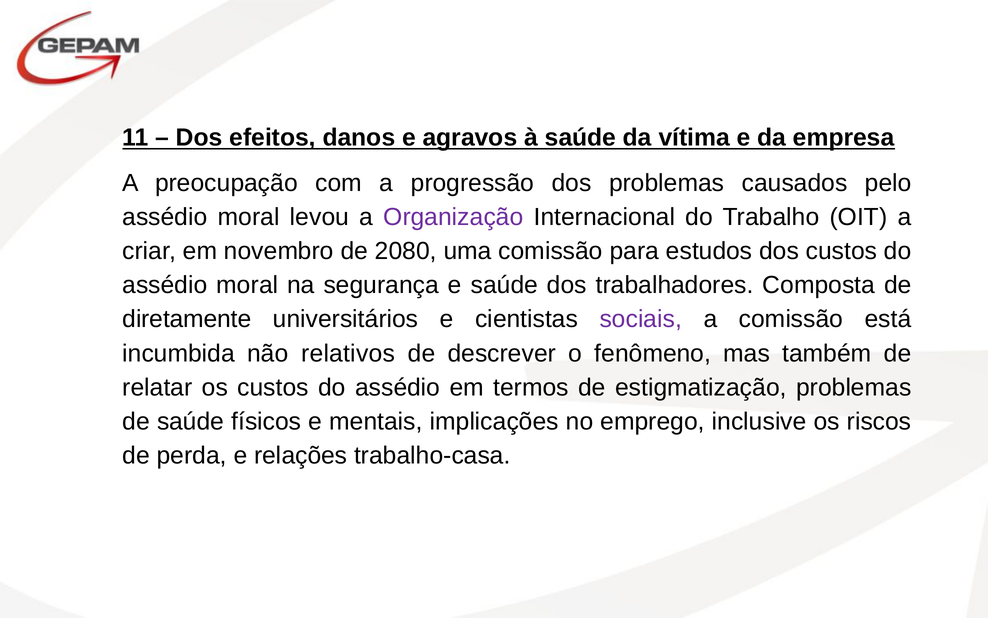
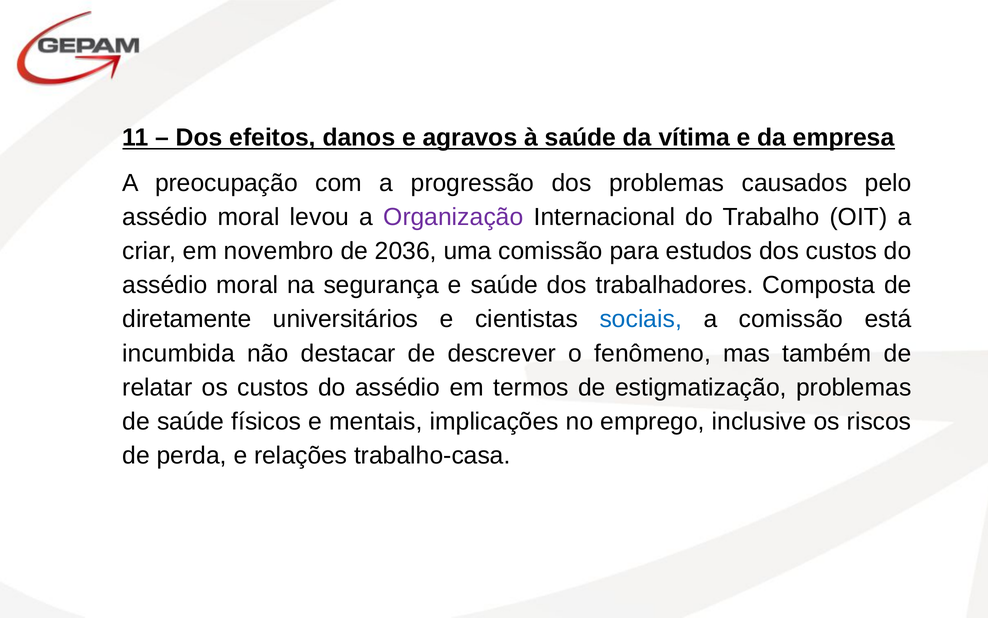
2080: 2080 -> 2036 (406, 251)
sociais colour: purple -> blue (641, 319)
relativos: relativos -> destacar (348, 353)
